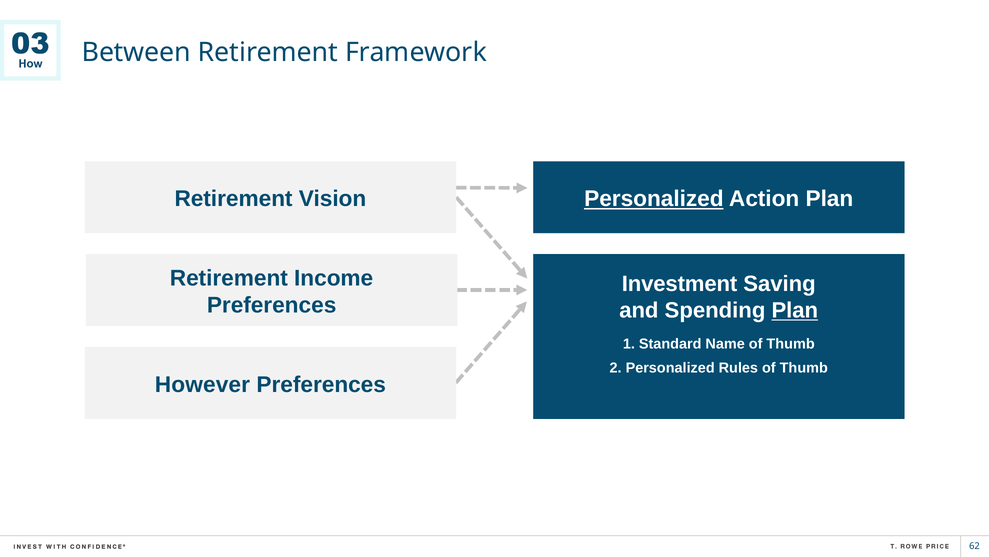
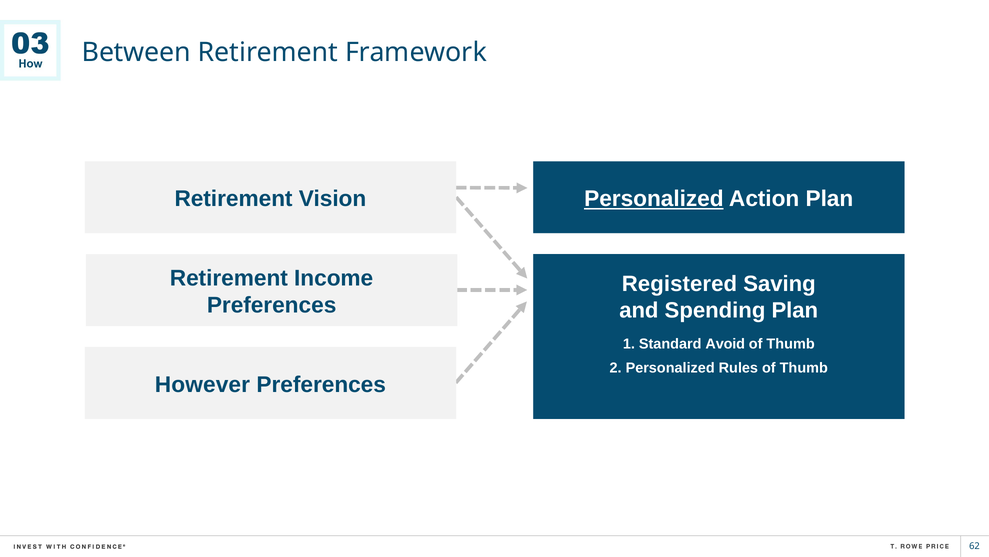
Investment: Investment -> Registered (679, 283)
Plan underline: present -> none (795, 310)
Name: Name -> Avoid (725, 344)
